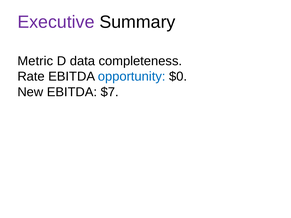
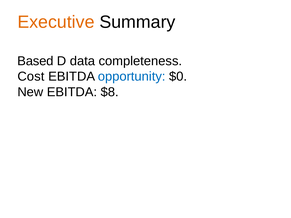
Executive colour: purple -> orange (56, 22)
Metric: Metric -> Based (35, 61)
Rate: Rate -> Cost (31, 77)
$7: $7 -> $8 (110, 92)
